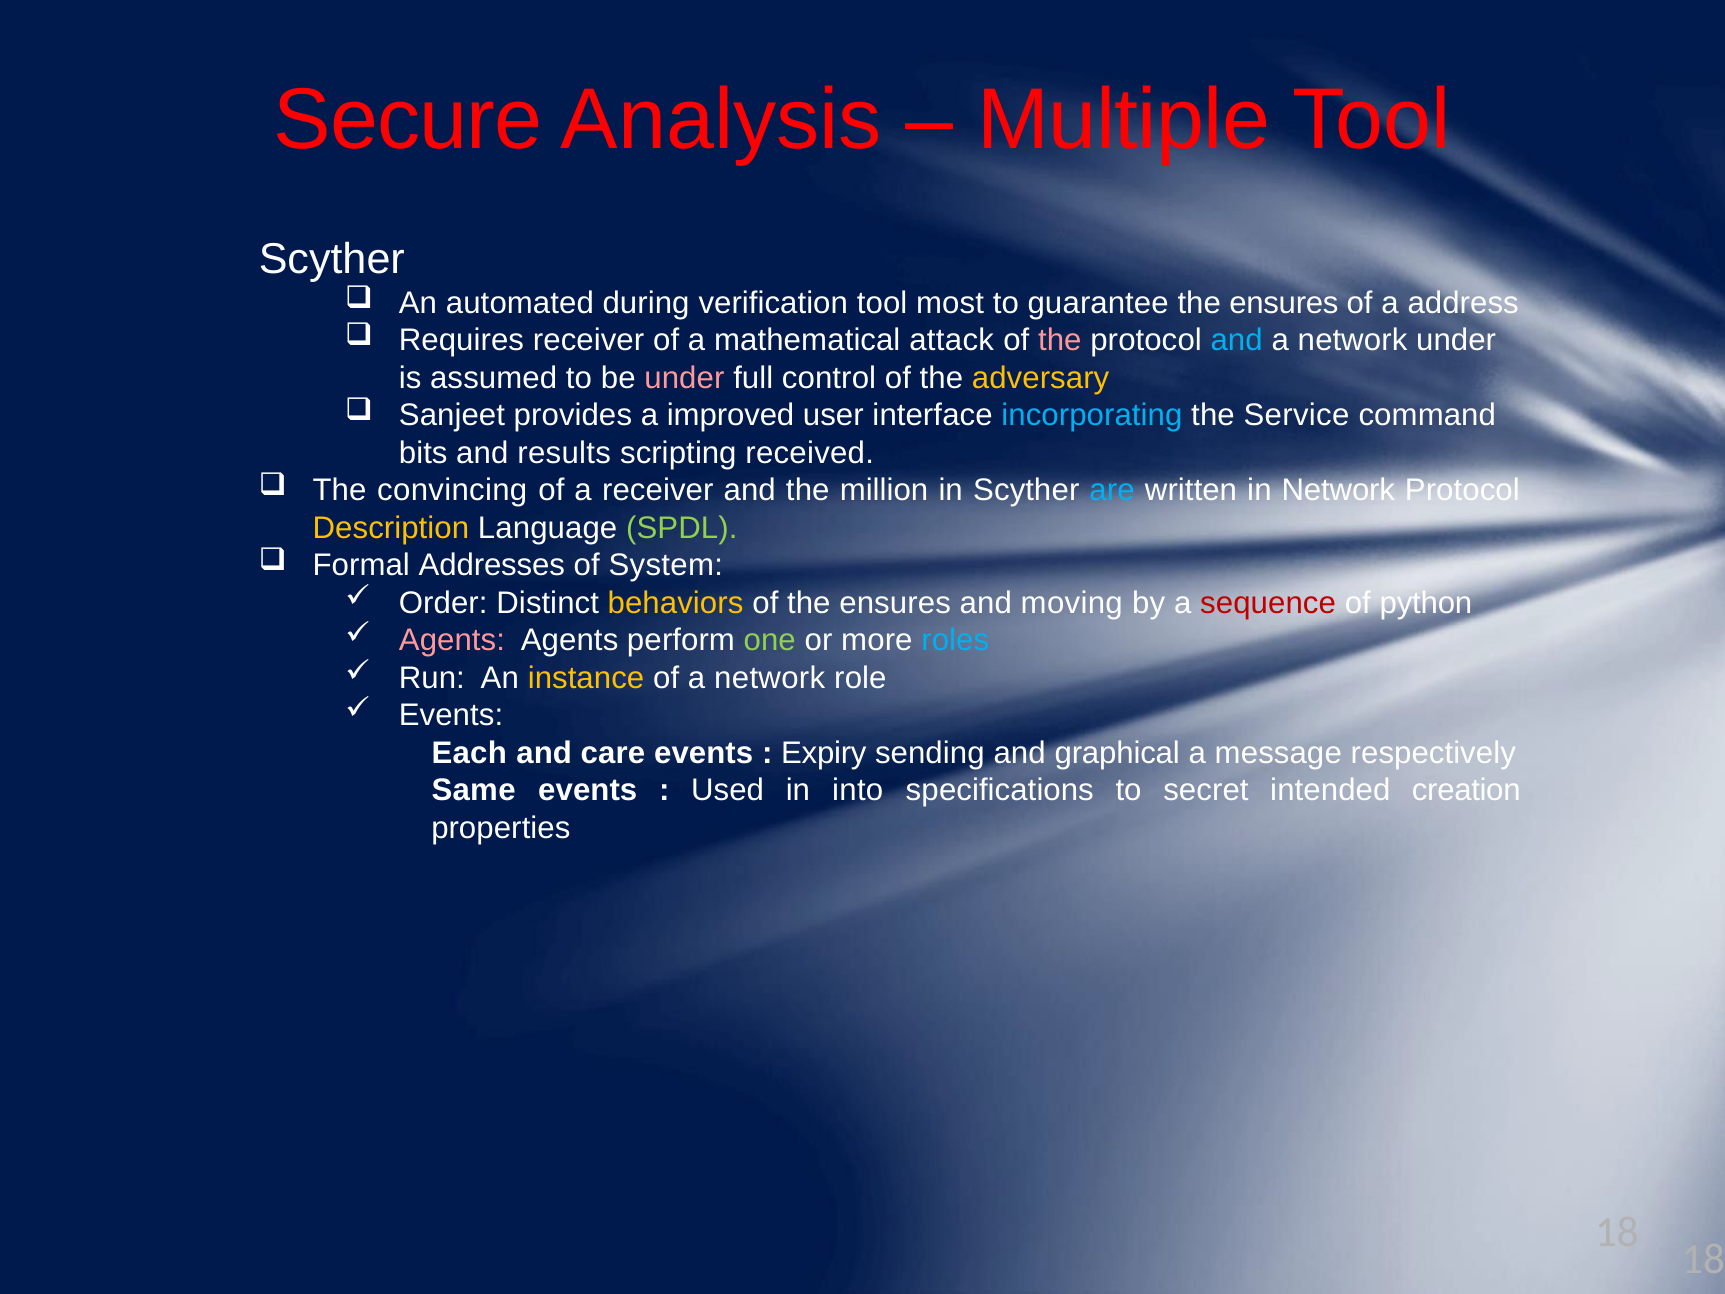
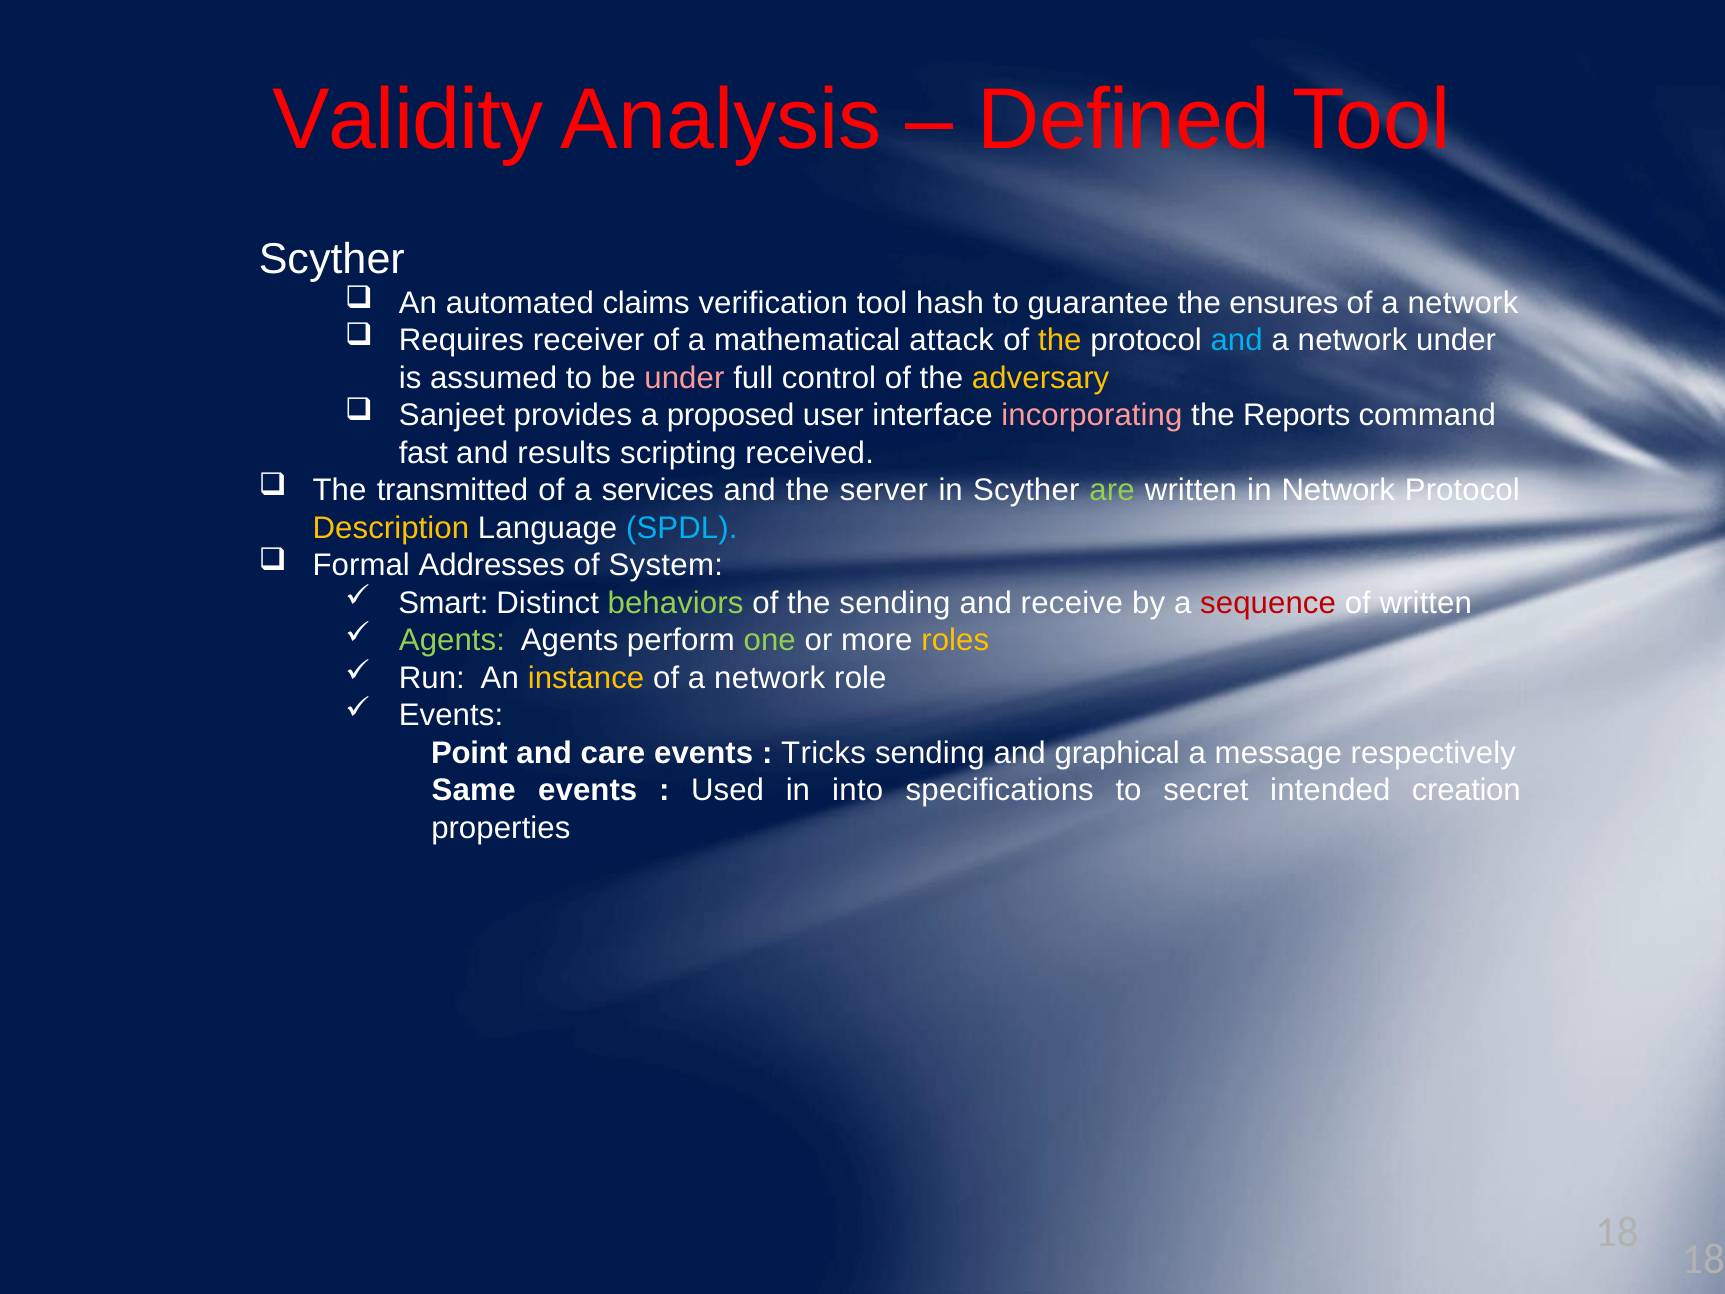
Secure: Secure -> Validity (408, 120)
Multiple: Multiple -> Defined (1124, 120)
during: during -> claims (646, 303)
most: most -> hash (950, 303)
address: address -> network (1463, 303)
the colour: pink -> yellow (1060, 340)
improved: improved -> proposed (731, 415)
incorporating colour: light blue -> pink (1092, 415)
Service: Service -> Reports (1297, 415)
bits: bits -> fast (423, 453)
convincing: convincing -> transmitted (453, 490)
a receiver: receiver -> services (658, 490)
million: million -> server (884, 490)
are colour: light blue -> light green (1112, 490)
SPDL colour: light green -> light blue (682, 528)
Order: Order -> Smart (443, 603)
behaviors colour: yellow -> light green (676, 603)
of the ensures: ensures -> sending (895, 603)
moving: moving -> receive (1072, 603)
of python: python -> written (1426, 603)
Agents colour: pink -> light green (452, 640)
roles colour: light blue -> yellow (955, 640)
Each: Each -> Point (470, 753)
Expiry: Expiry -> Tricks (824, 753)
